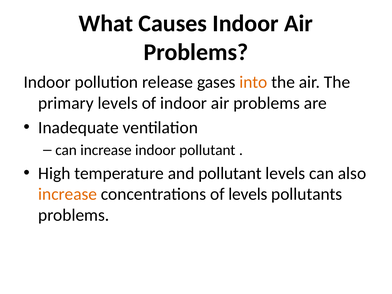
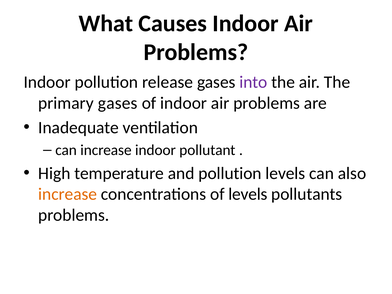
into colour: orange -> purple (253, 82)
primary levels: levels -> gases (118, 103)
and pollutant: pollutant -> pollution (230, 173)
